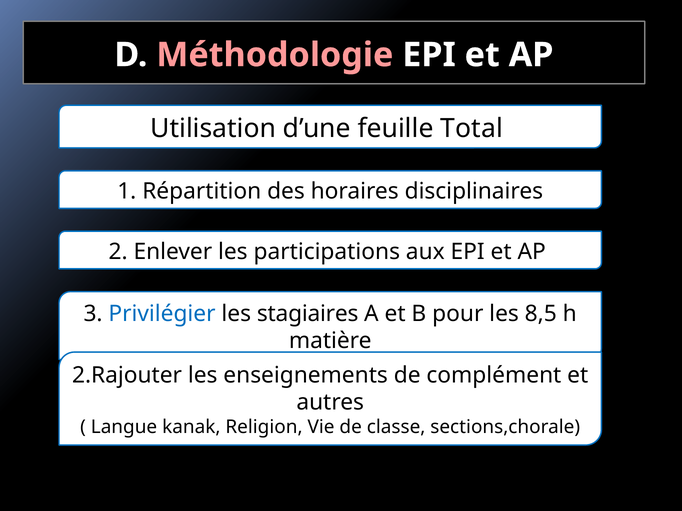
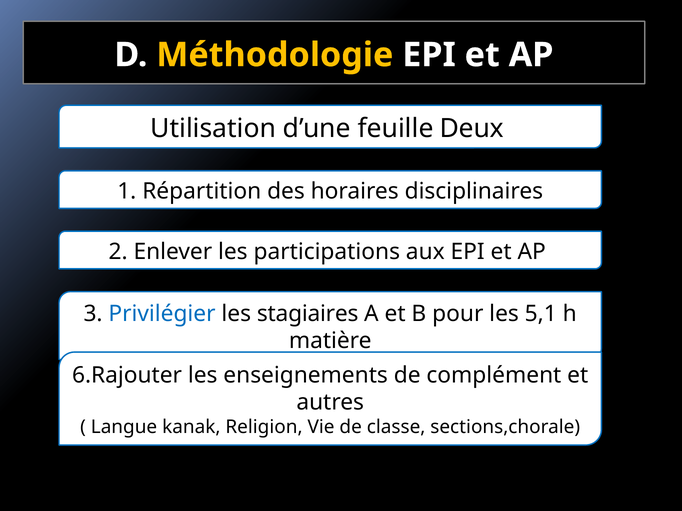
Méthodologie colour: pink -> yellow (275, 55)
Total: Total -> Deux (472, 129)
8,5: 8,5 -> 5,1 (541, 314)
2.Rajouter: 2.Rajouter -> 6.Rajouter (127, 376)
